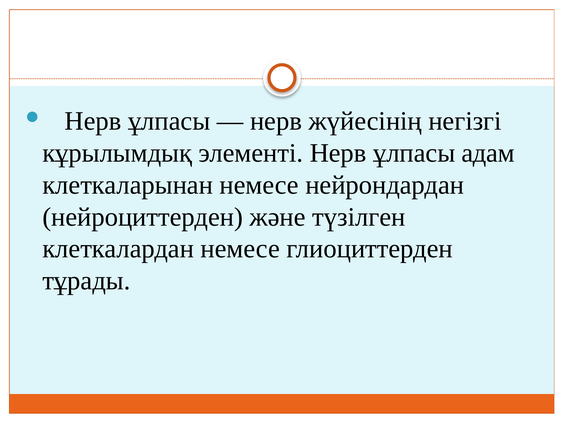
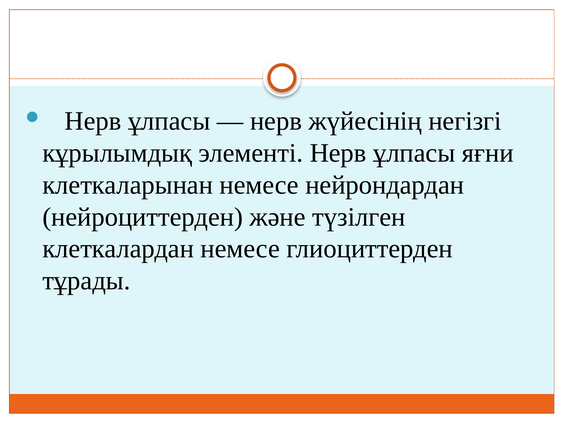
адам: адам -> яғни (488, 153)
